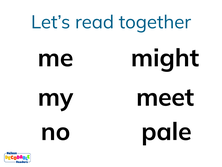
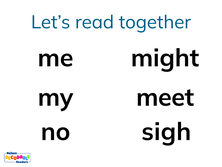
pale: pale -> sigh (166, 131)
